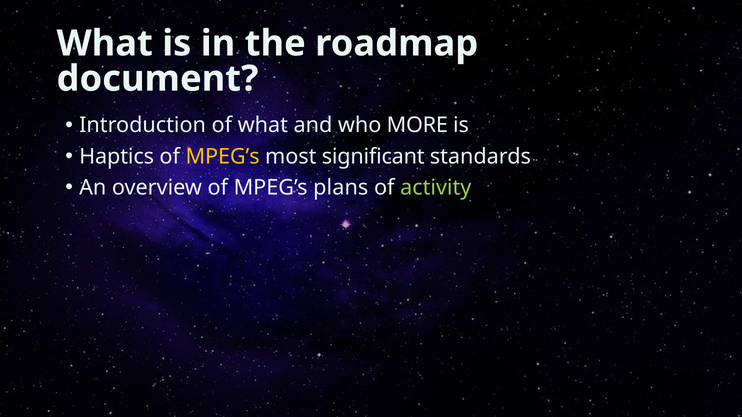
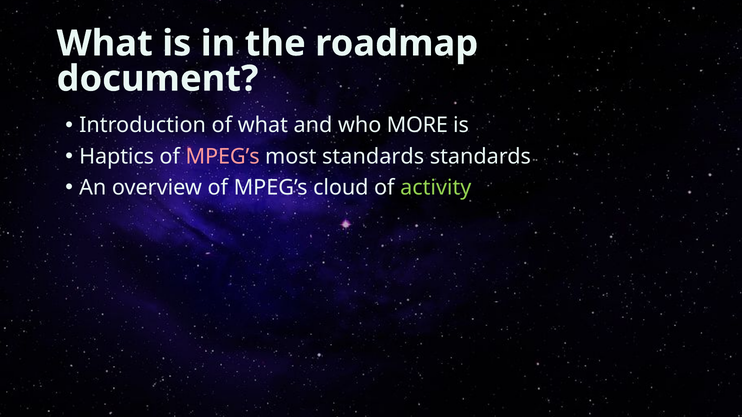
MPEG’s colour: yellow -> pink (223, 157)
most significant: significant -> standards (373, 157)
plans: plans -> cloud (341, 188)
